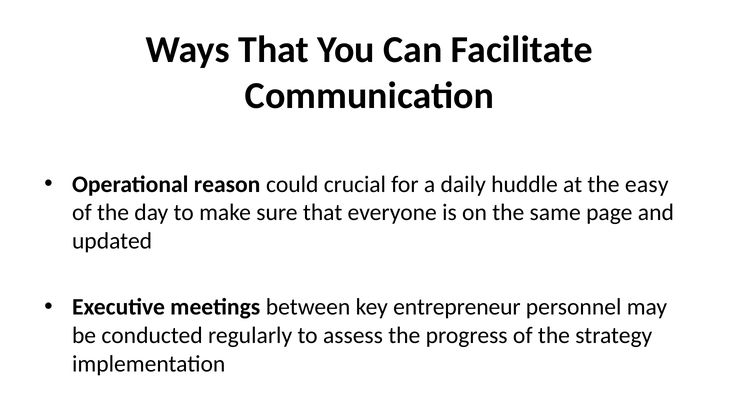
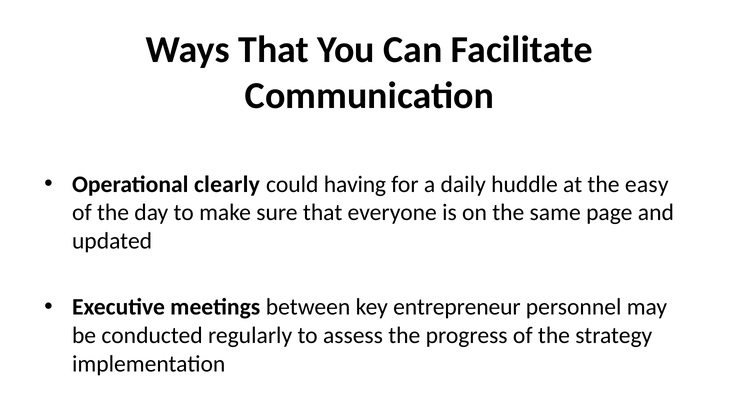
reason: reason -> clearly (227, 184)
crucial: crucial -> having (355, 184)
